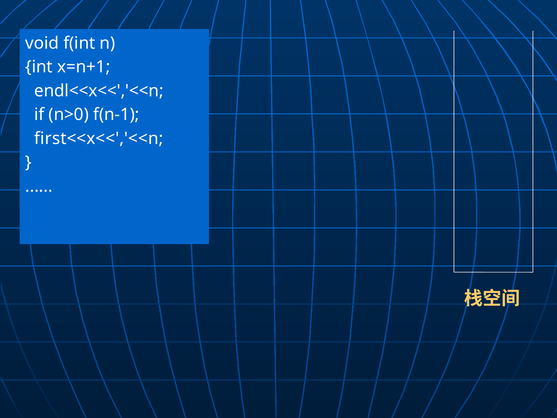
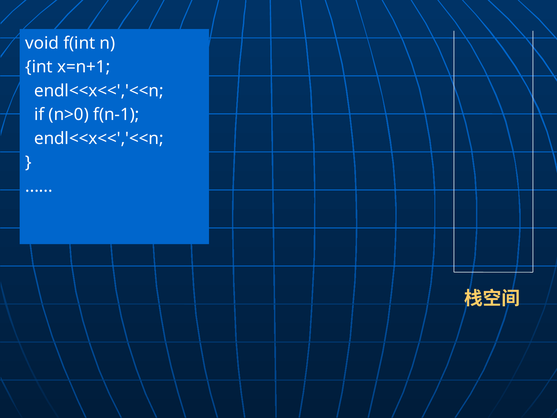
first<<x<<','<<n: first<<x<<','<<n -> endl<<x<<','<<n (99, 138)
